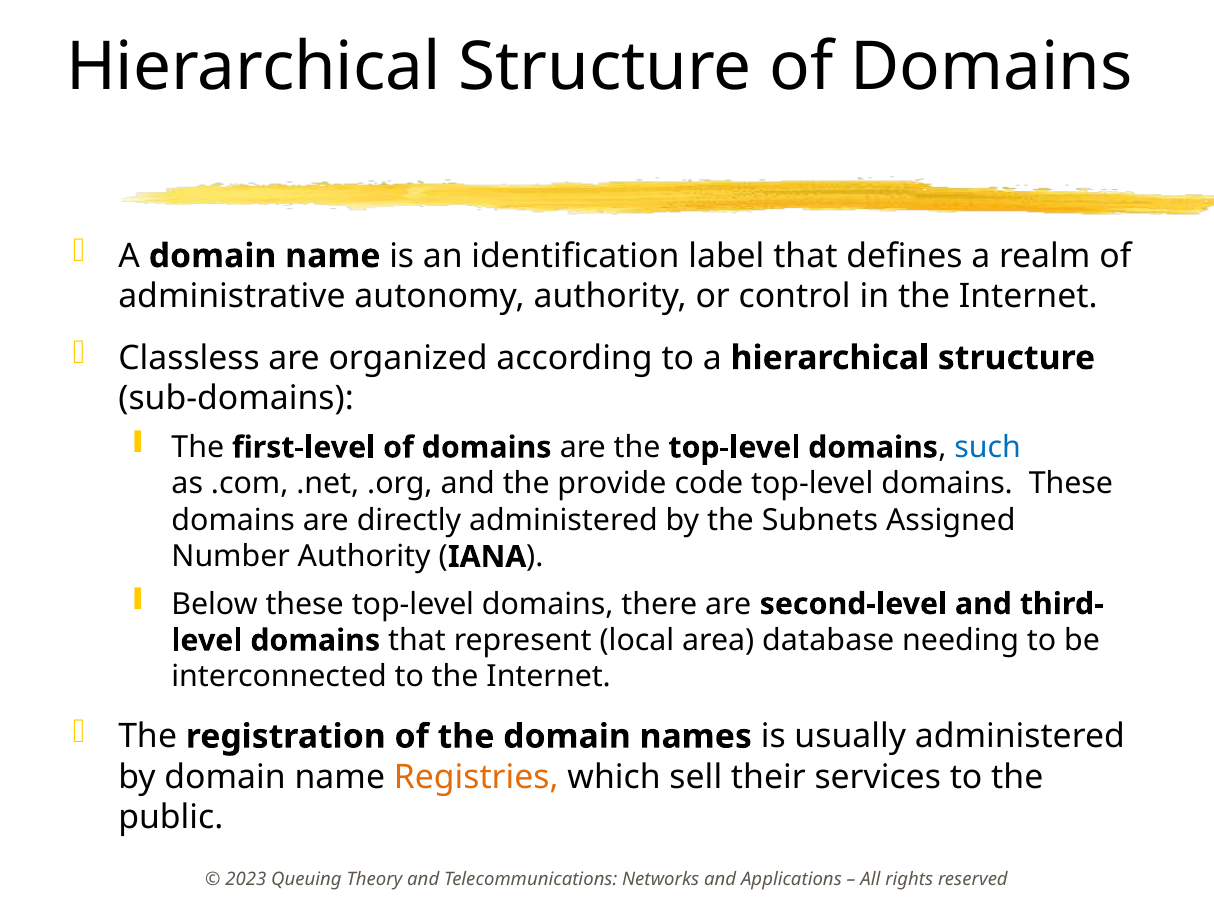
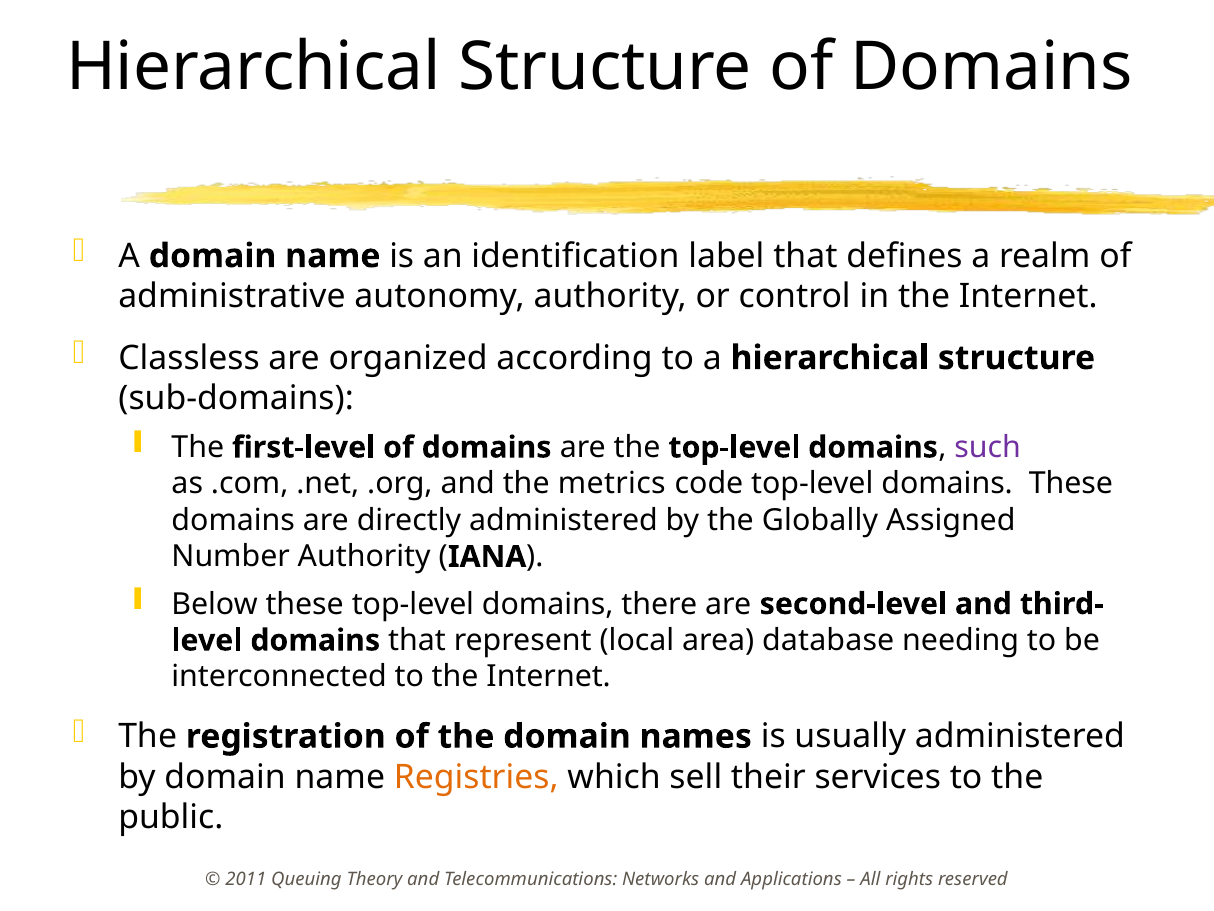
such colour: blue -> purple (988, 447)
provide: provide -> metrics (612, 484)
Subnets: Subnets -> Globally (820, 520)
2023: 2023 -> 2011 (246, 879)
